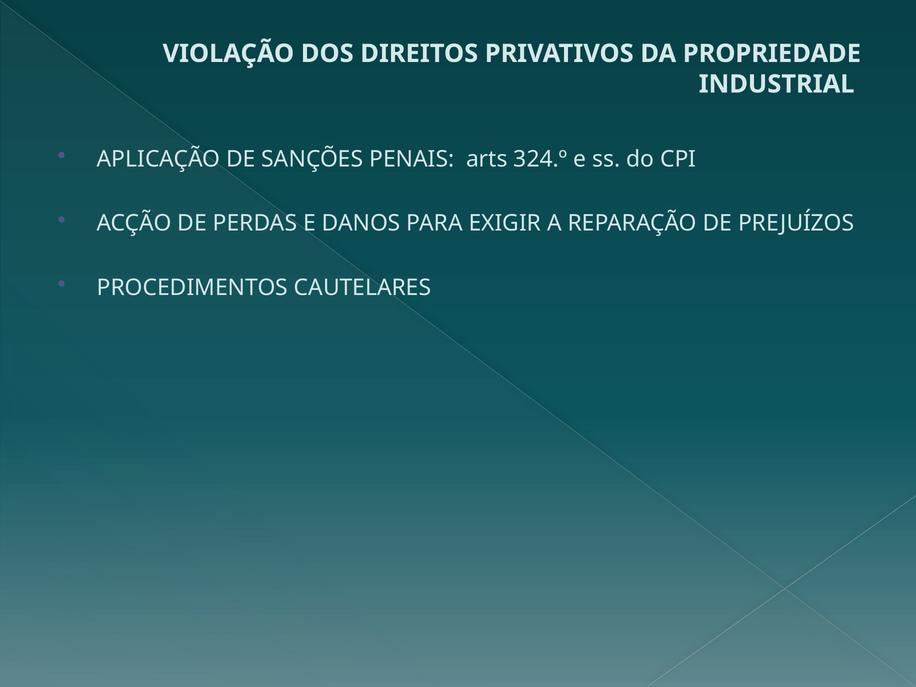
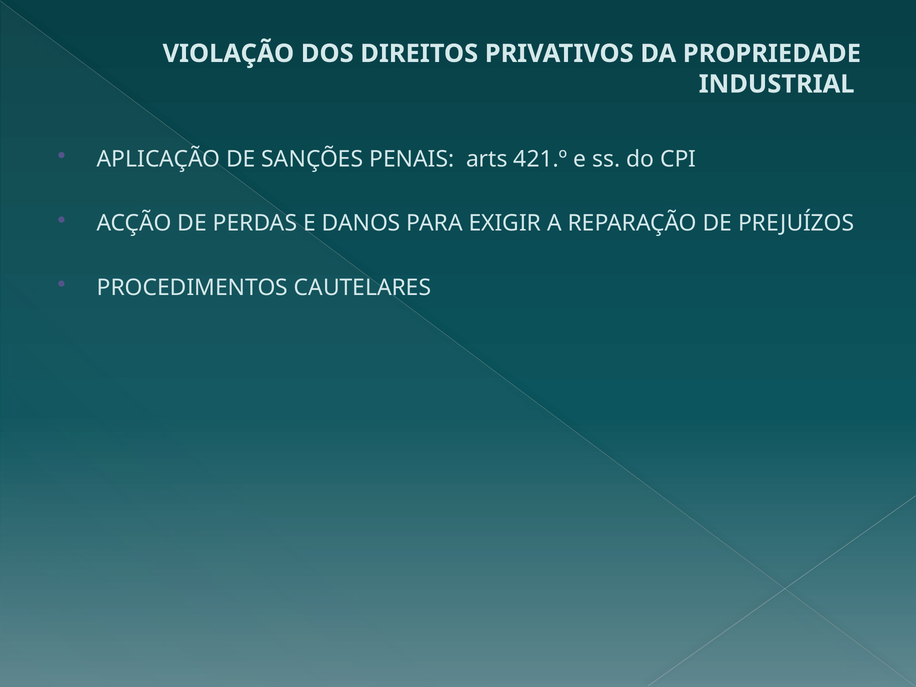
324.º: 324.º -> 421.º (540, 159)
